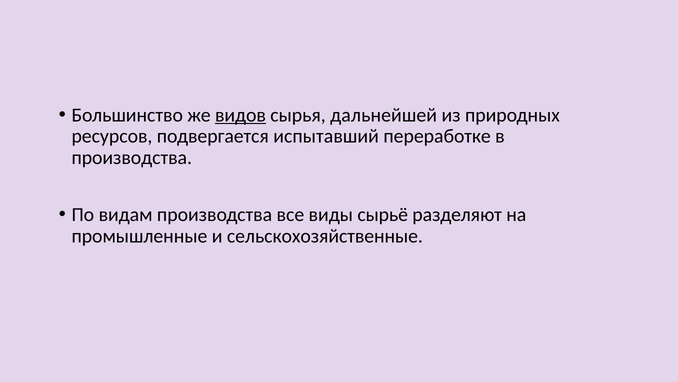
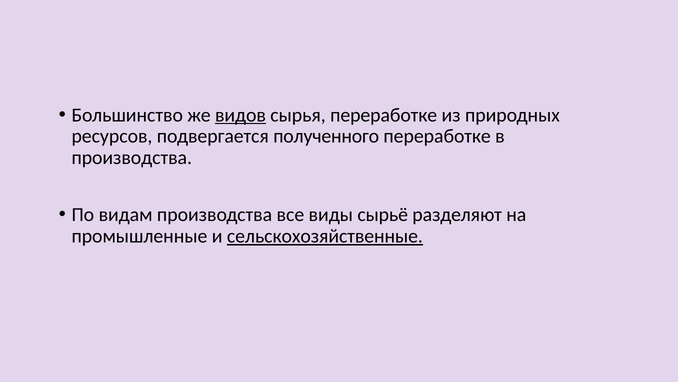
сырья дальнейшей: дальнейшей -> переработке (384, 115)
испытавший: испытавший -> полученного (326, 136)
сельскохозяйственные underline: none -> present (325, 236)
